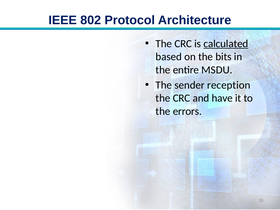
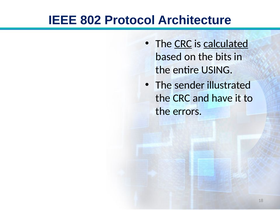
CRC underline: none -> present (183, 44)
MSDU: MSDU -> USING (217, 70)
reception: reception -> illustrated (229, 85)
